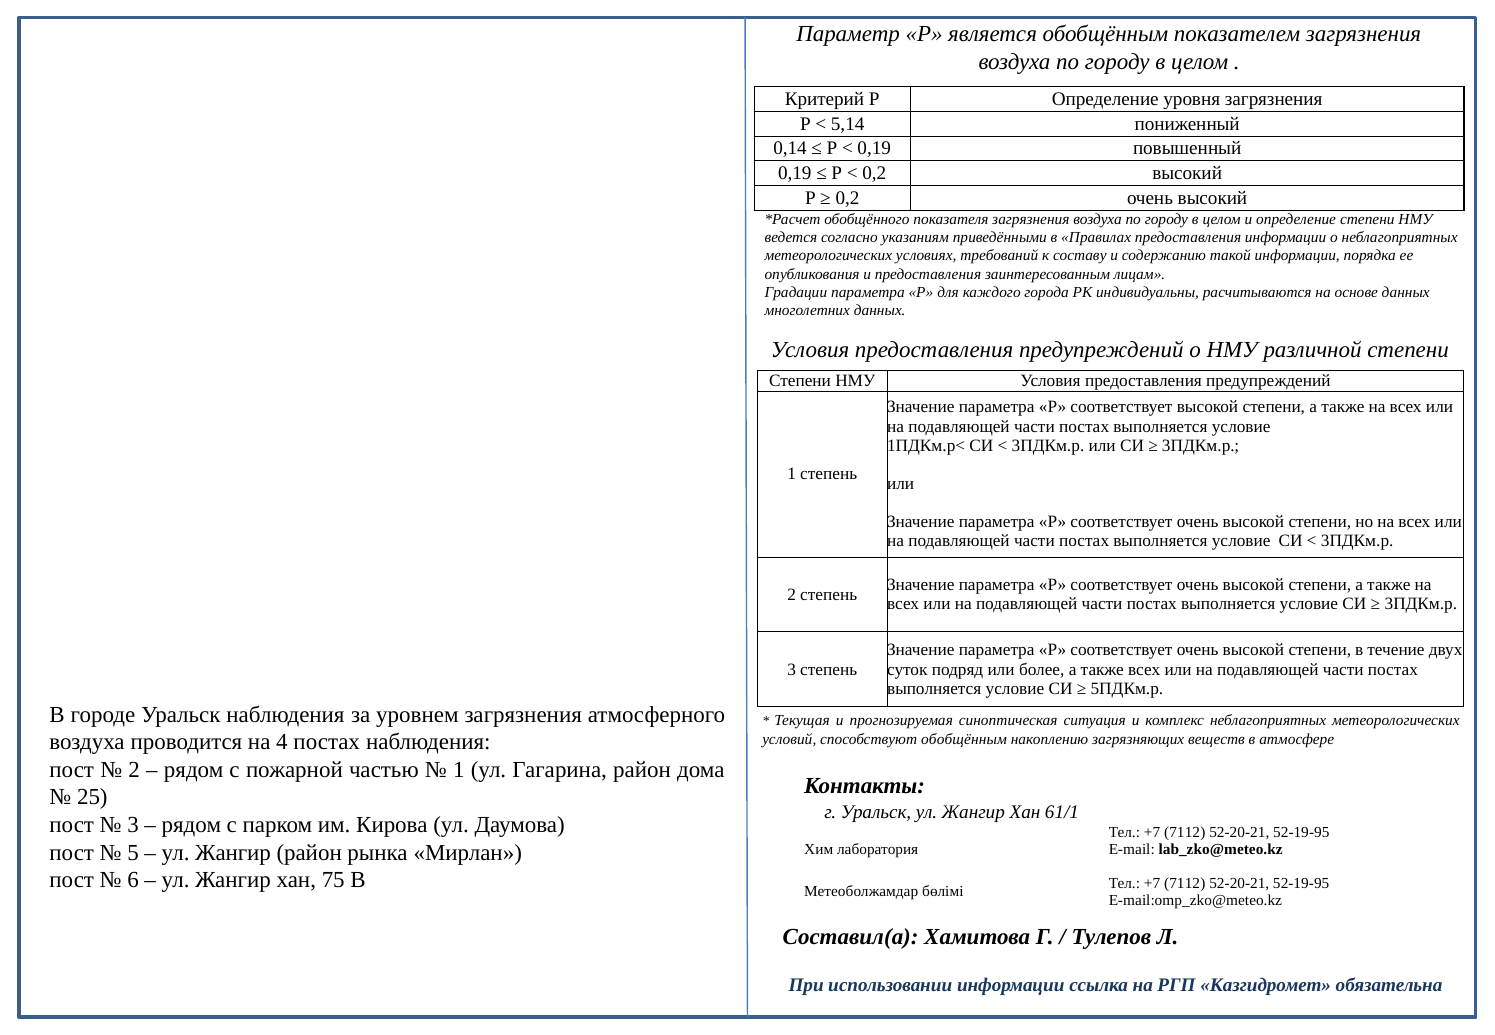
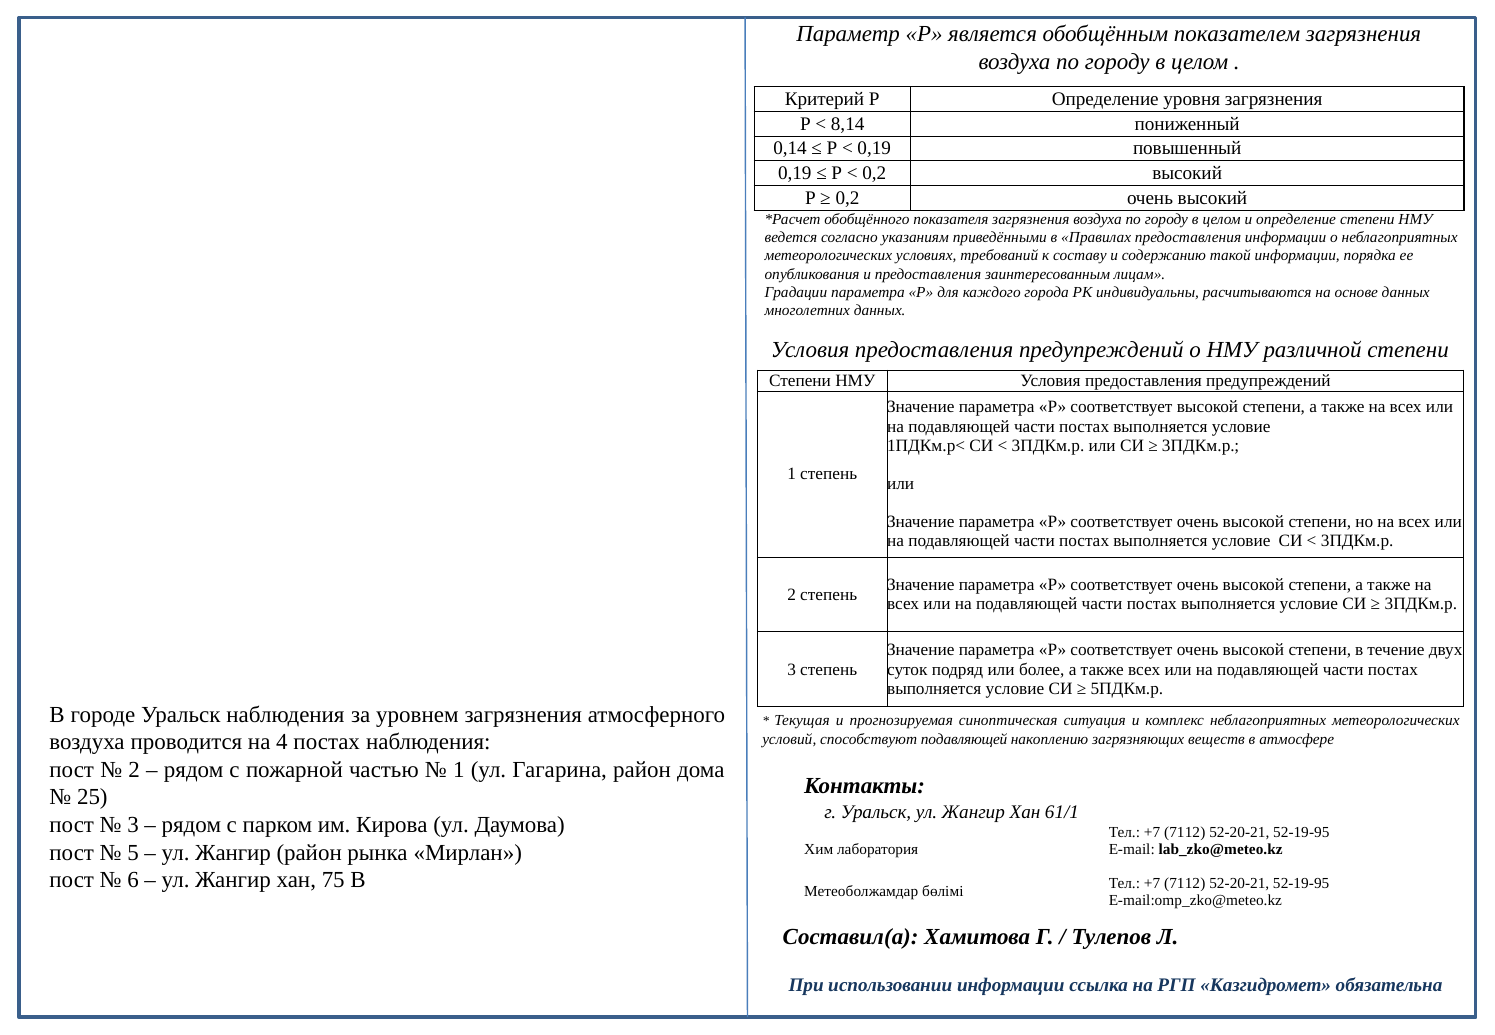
5,14: 5,14 -> 8,14 (848, 124)
способствуют обобщённым: обобщённым -> подавляющей (964, 739)
